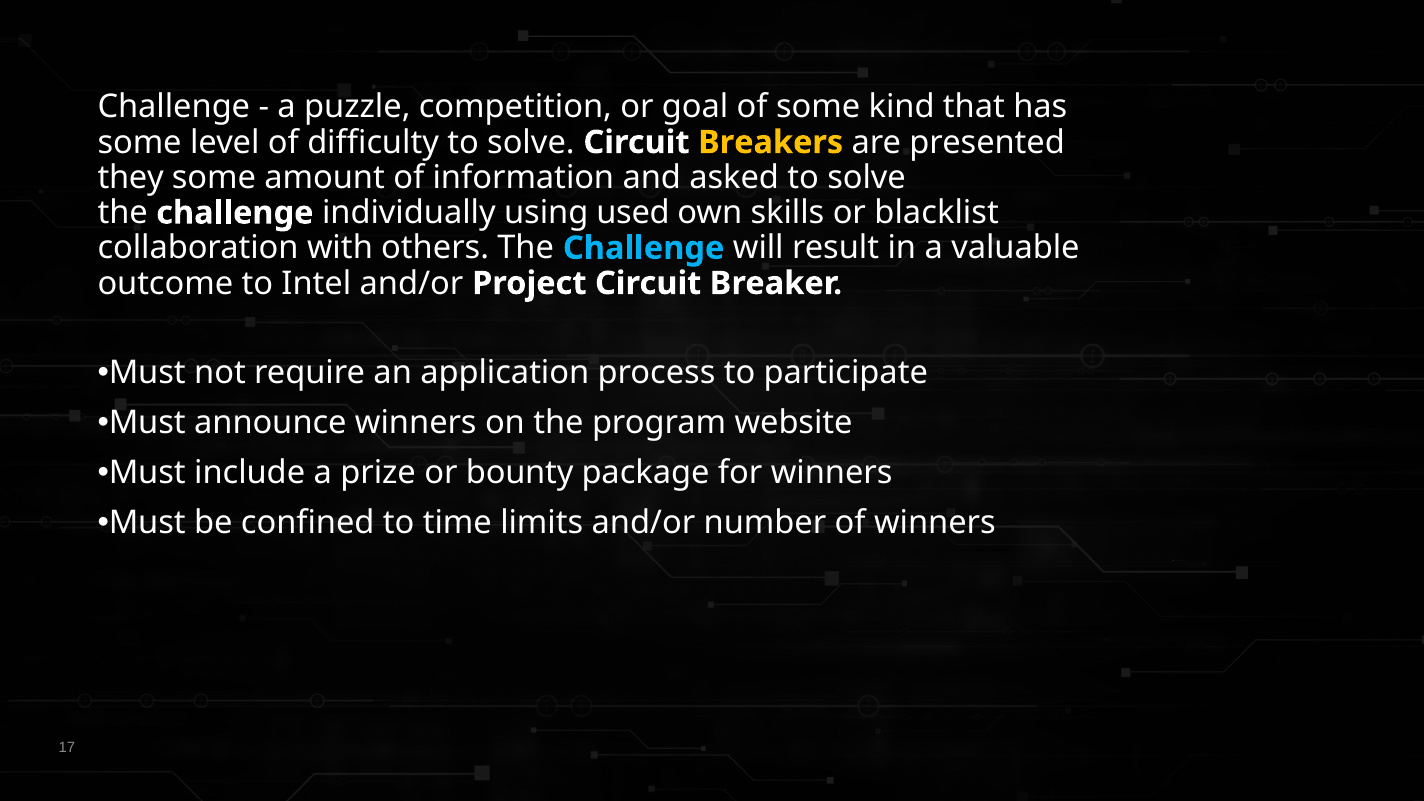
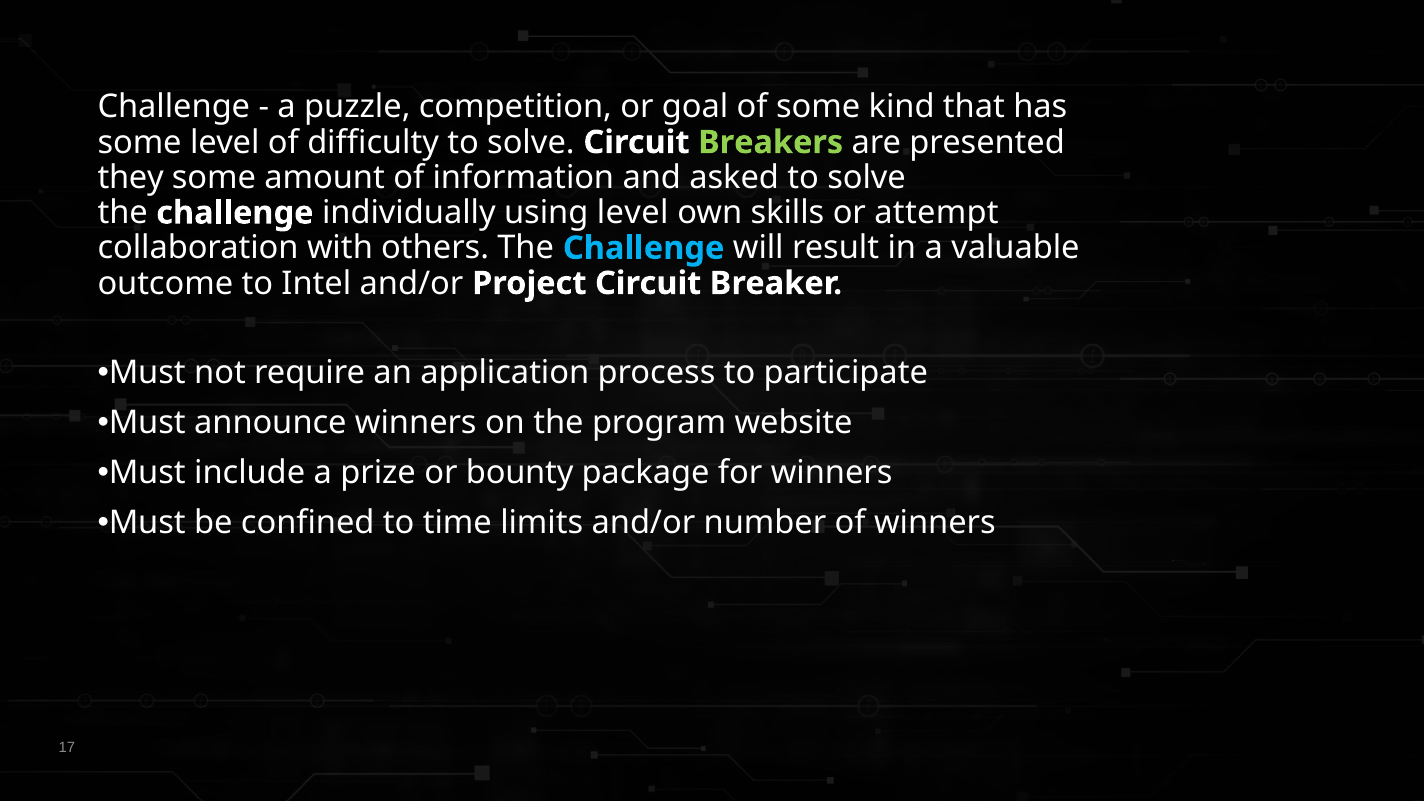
Breakers colour: yellow -> light green (771, 142)
using used: used -> level (633, 213)
blacklist: blacklist -> attempt (937, 213)
